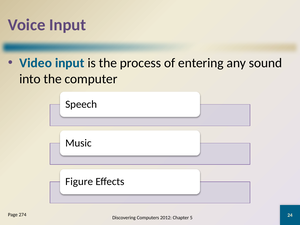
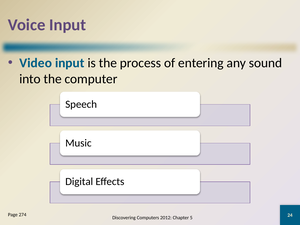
Figure: Figure -> Digital (79, 182)
